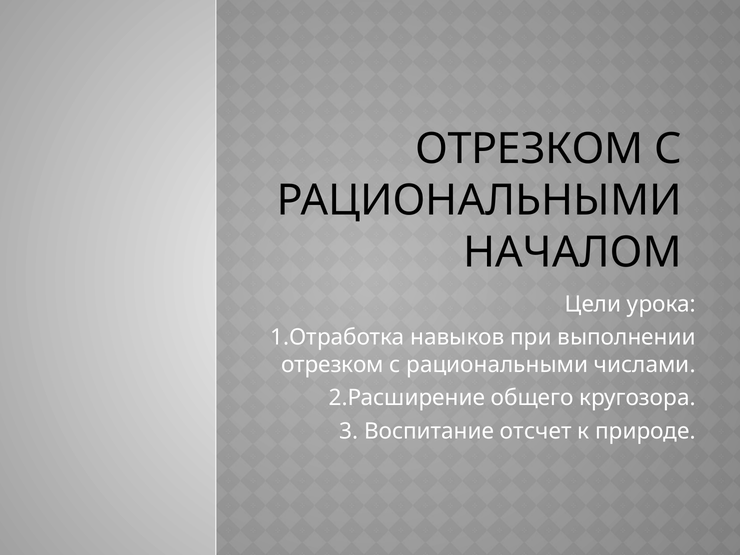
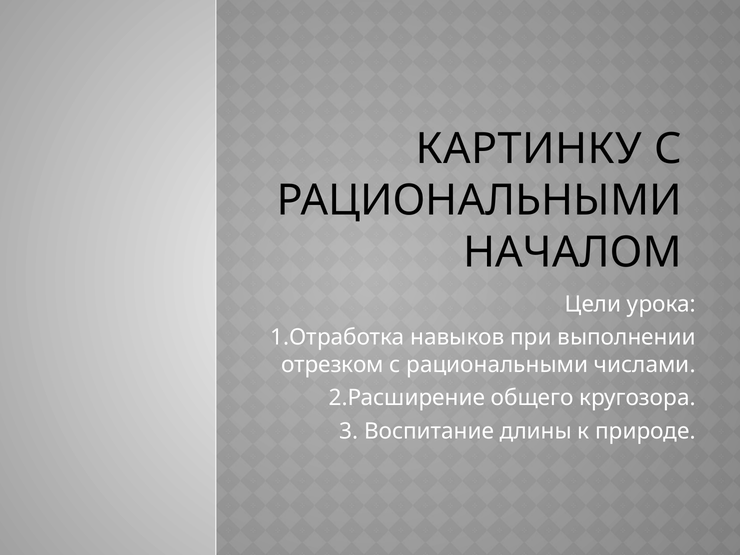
ОТРЕЗКОМ: ОТРЕЗКОМ -> КАРТИНКУ (529, 149)
отсчет: отсчет -> длины (536, 431)
